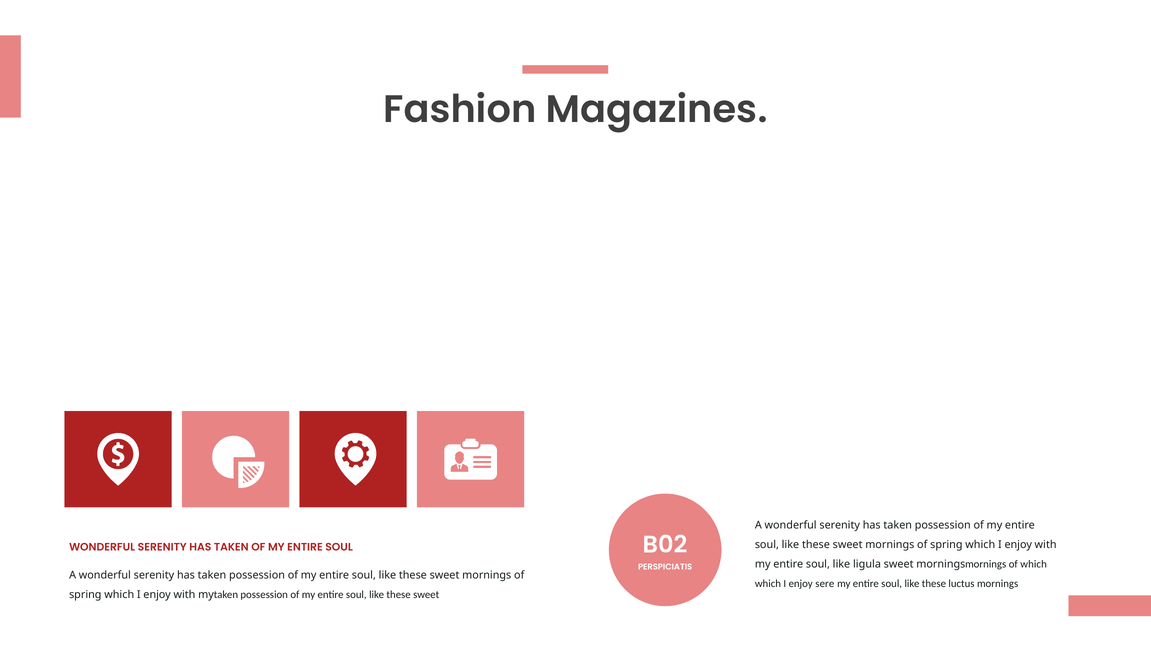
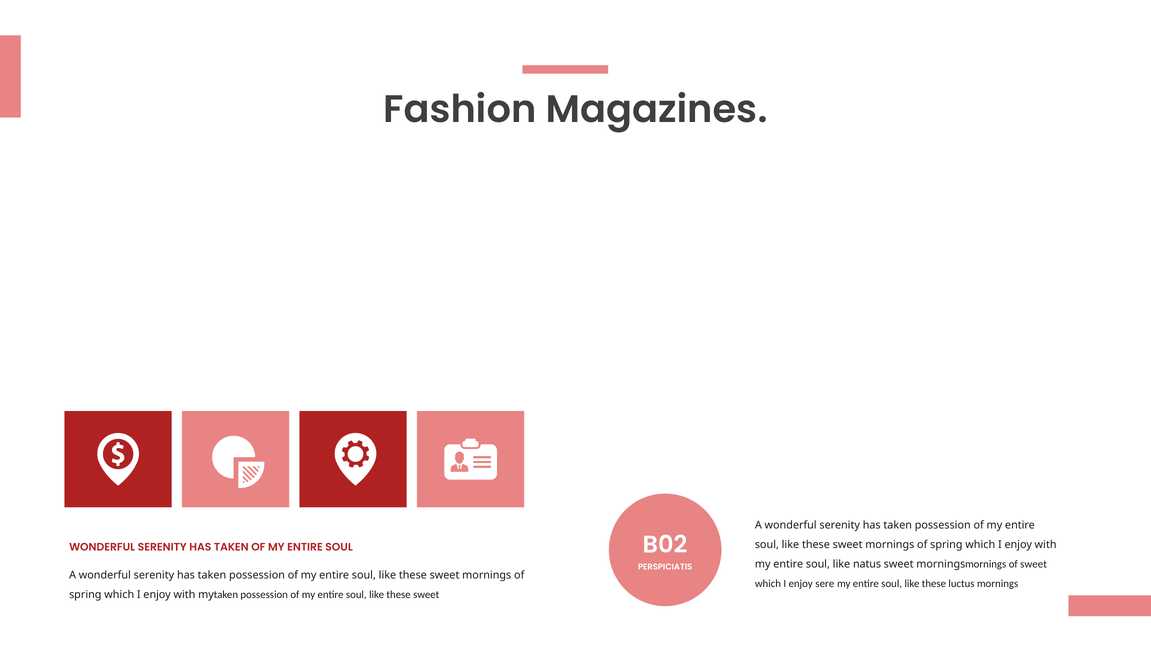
ligula: ligula -> natus (867, 565)
of which: which -> sweet (1034, 565)
